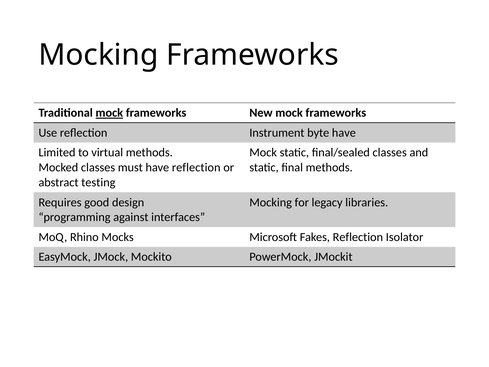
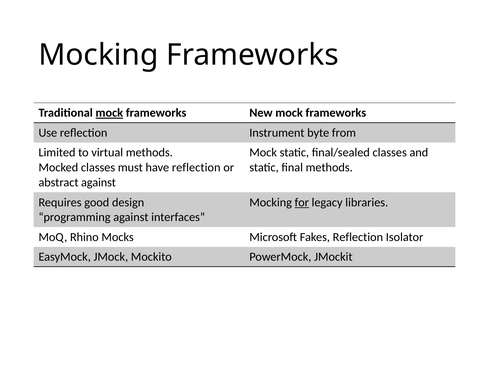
byte have: have -> from (344, 133)
abstract testing: testing -> against (98, 182)
for underline: none -> present (302, 202)
